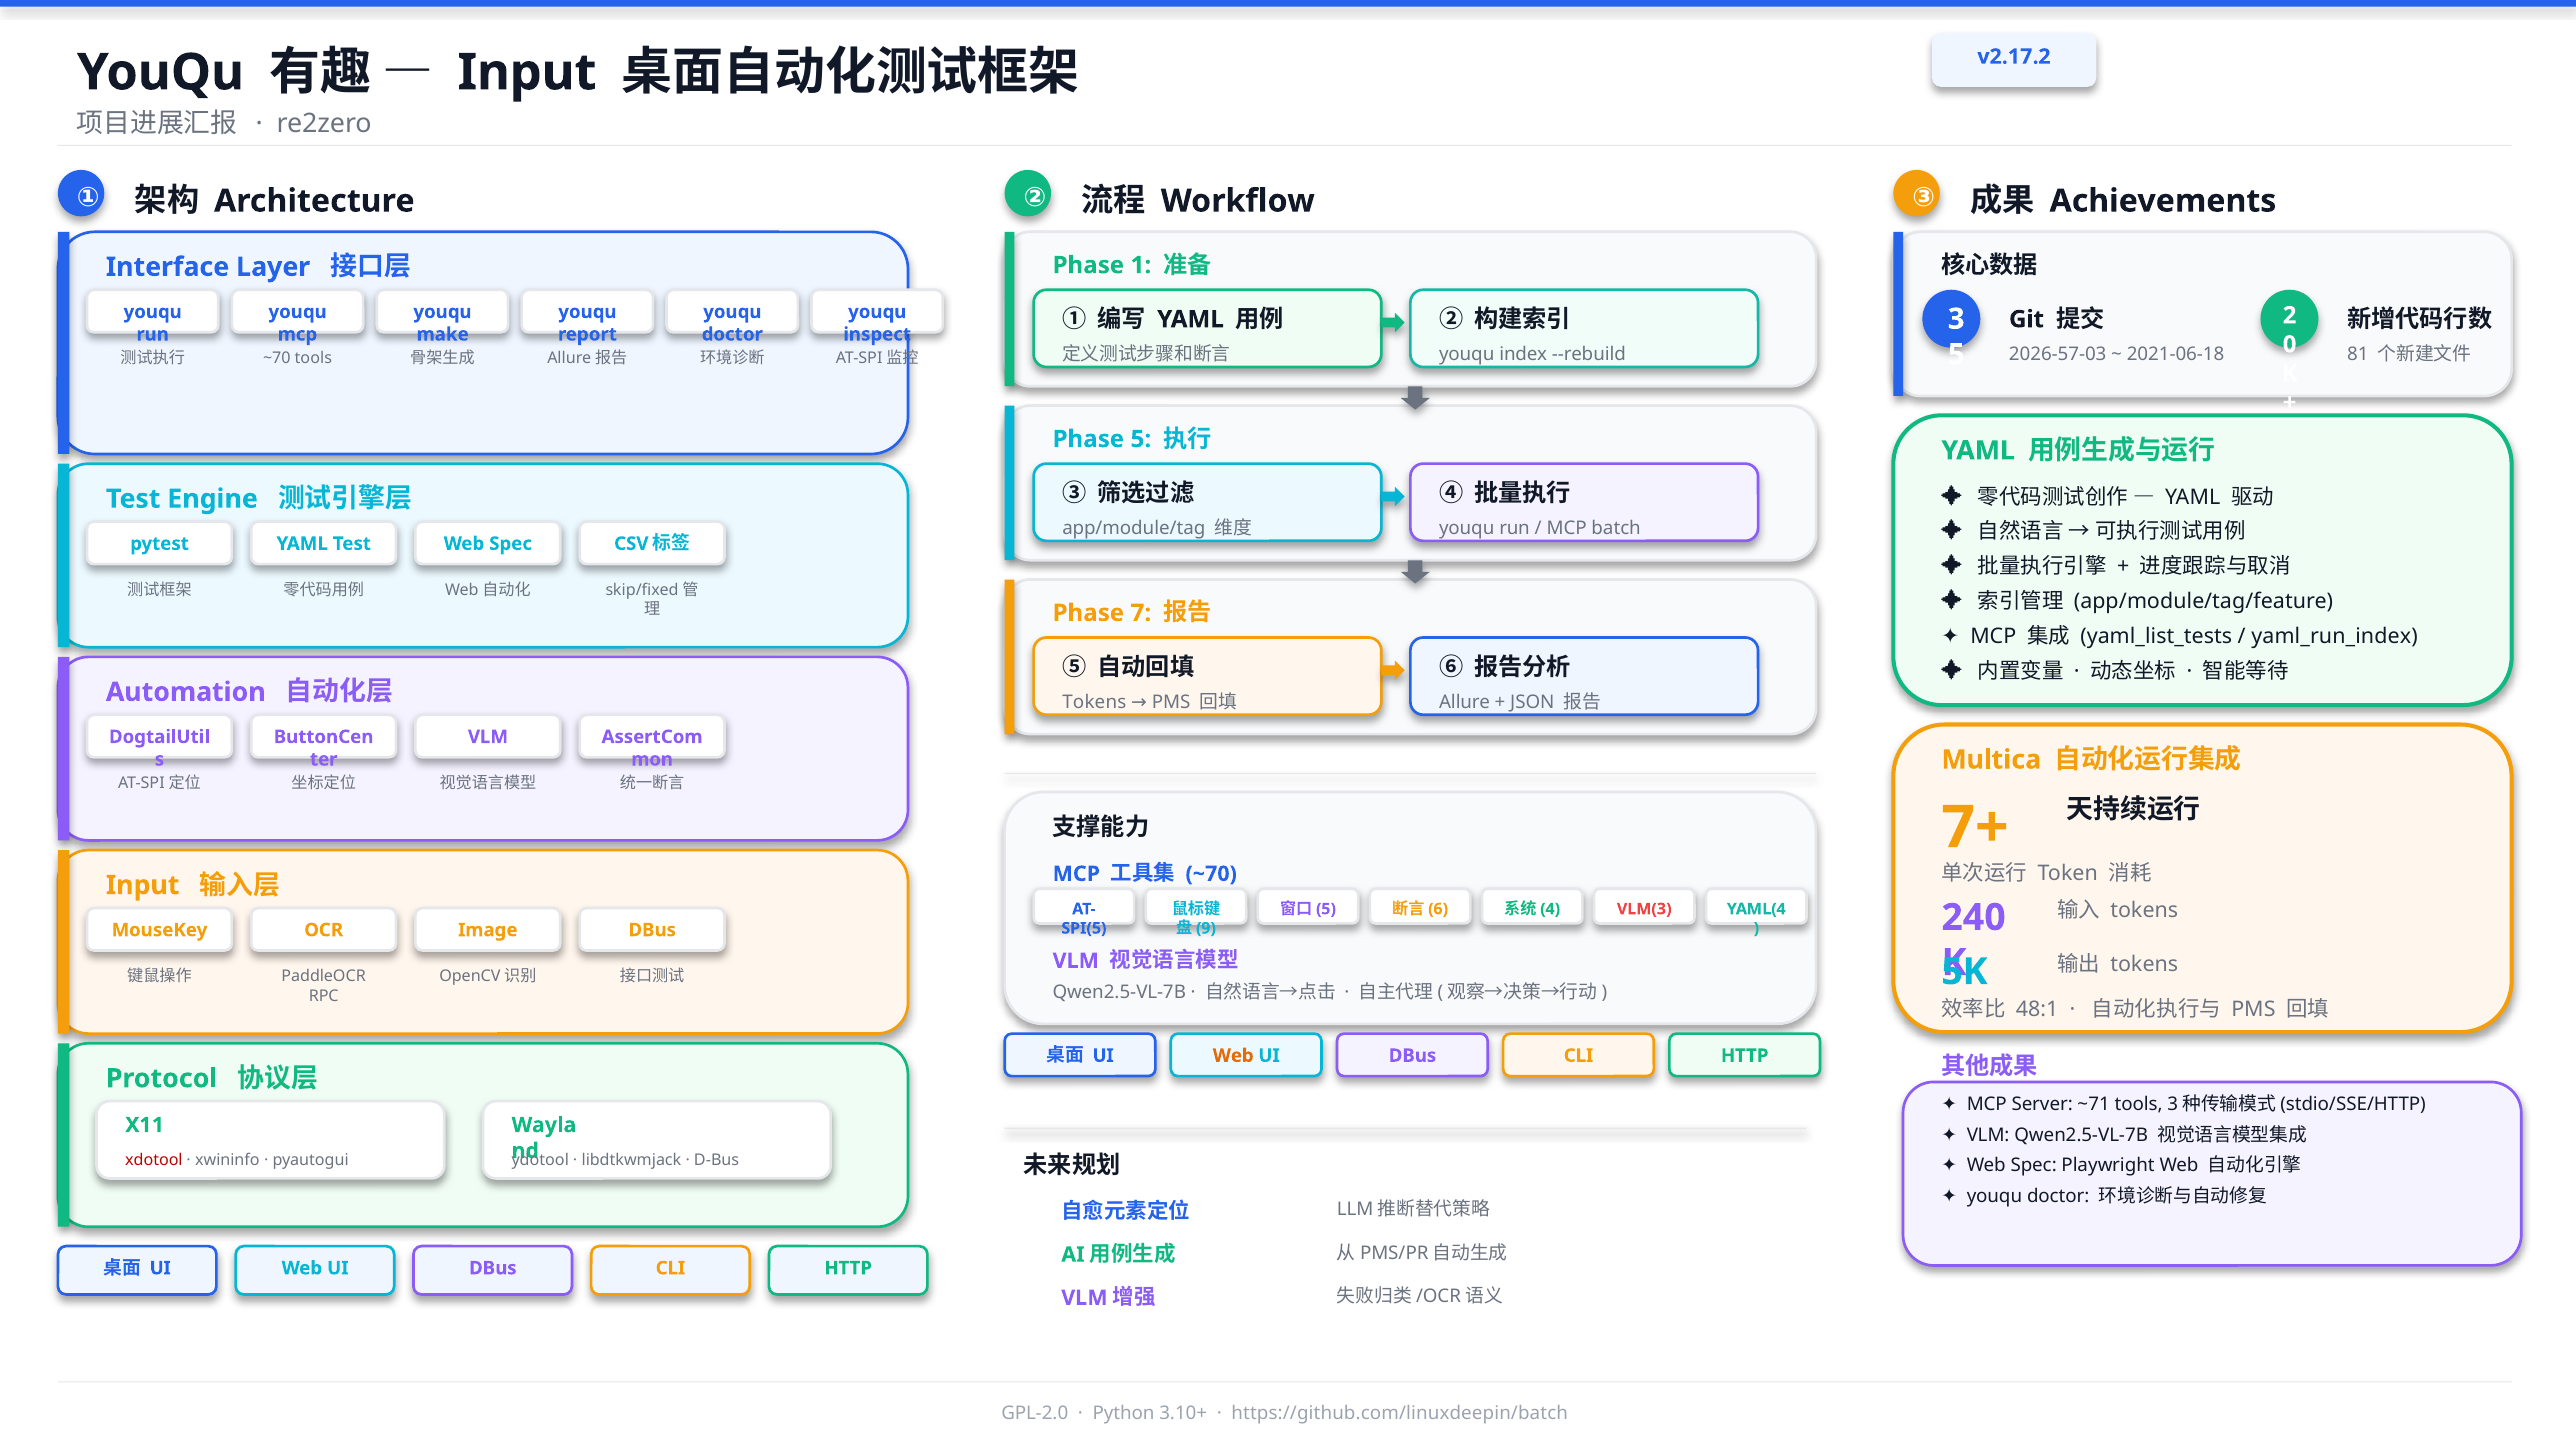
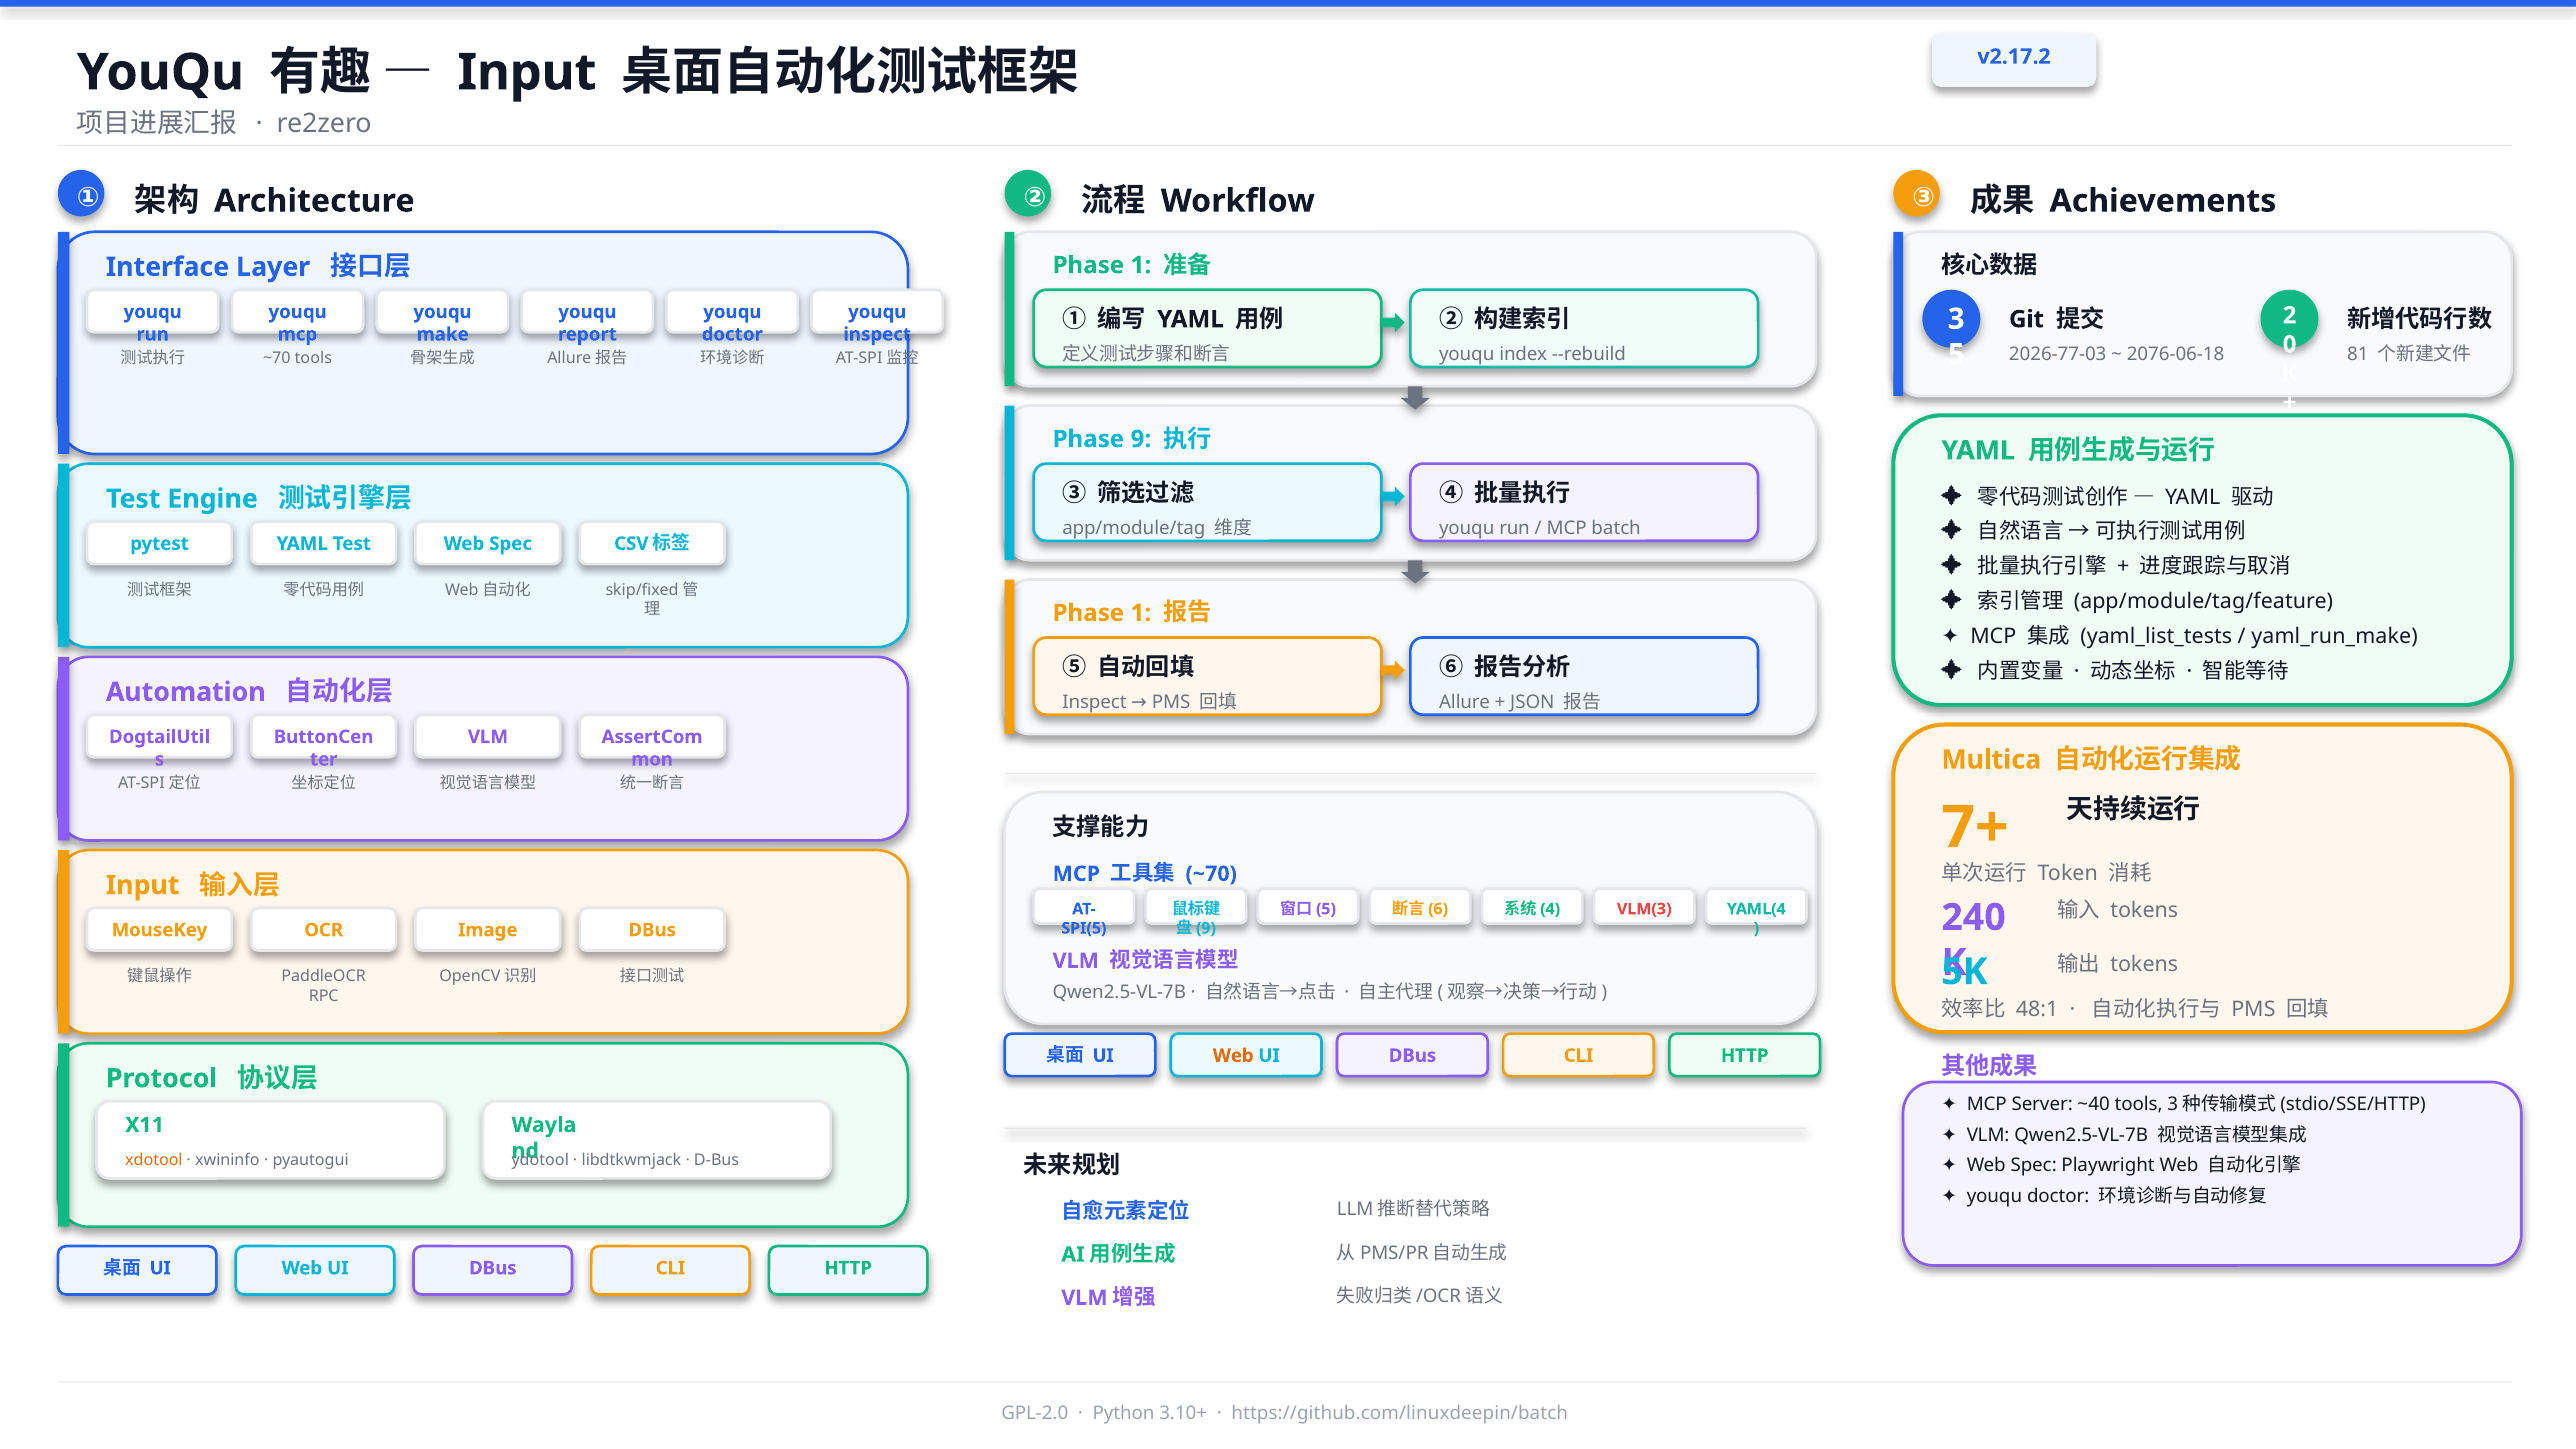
2026-57-03: 2026-57-03 -> 2026-77-03 (2058, 354)
2021-06-18: 2021-06-18 -> 2076-06-18 (2176, 354)
Phase 5: 5 -> 9 (1141, 439)
7: 7 -> 1 (1141, 613)
yaml_run_index: yaml_run_index -> yaml_run_make (2335, 636)
Tokens: Tokens -> Inspect (1094, 702)
~71: ~71 -> ~40 (2094, 1104)
xdotool colour: red -> orange (154, 1160)
